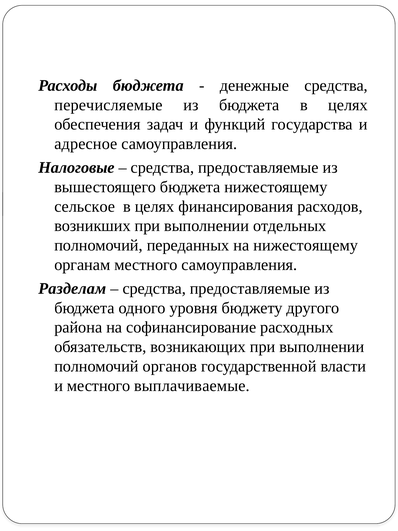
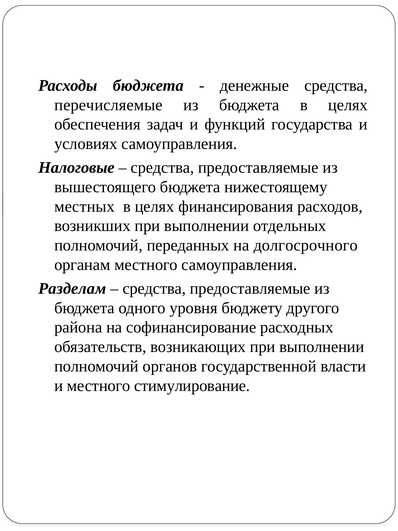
адресное: адресное -> условиях (86, 144)
сельское: сельское -> местных (85, 206)
на нижестоящему: нижестоящему -> долгосрочного (306, 245)
выплачиваемые: выплачиваемые -> стимулирование (192, 385)
